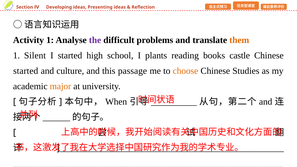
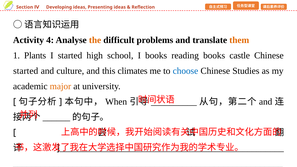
Activity 1: 1 -> 4 (50, 40)
the colour: purple -> orange (95, 40)
Silent: Silent -> Plants (35, 55)
I plants: plants -> books (156, 55)
passage: passage -> climates (133, 71)
choose colour: orange -> blue (185, 71)
